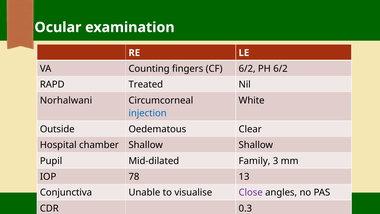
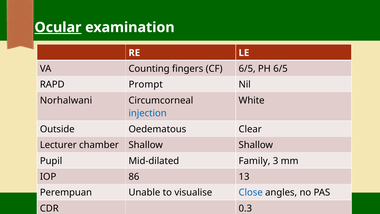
Ocular underline: none -> present (58, 27)
CF 6/2: 6/2 -> 6/5 (247, 69)
PH 6/2: 6/2 -> 6/5 (280, 69)
Treated: Treated -> Prompt (146, 84)
Hospital: Hospital -> Lecturer (58, 145)
78: 78 -> 86 (134, 177)
Conjunctiva: Conjunctiva -> Perempuan (66, 192)
Close colour: purple -> blue (251, 192)
